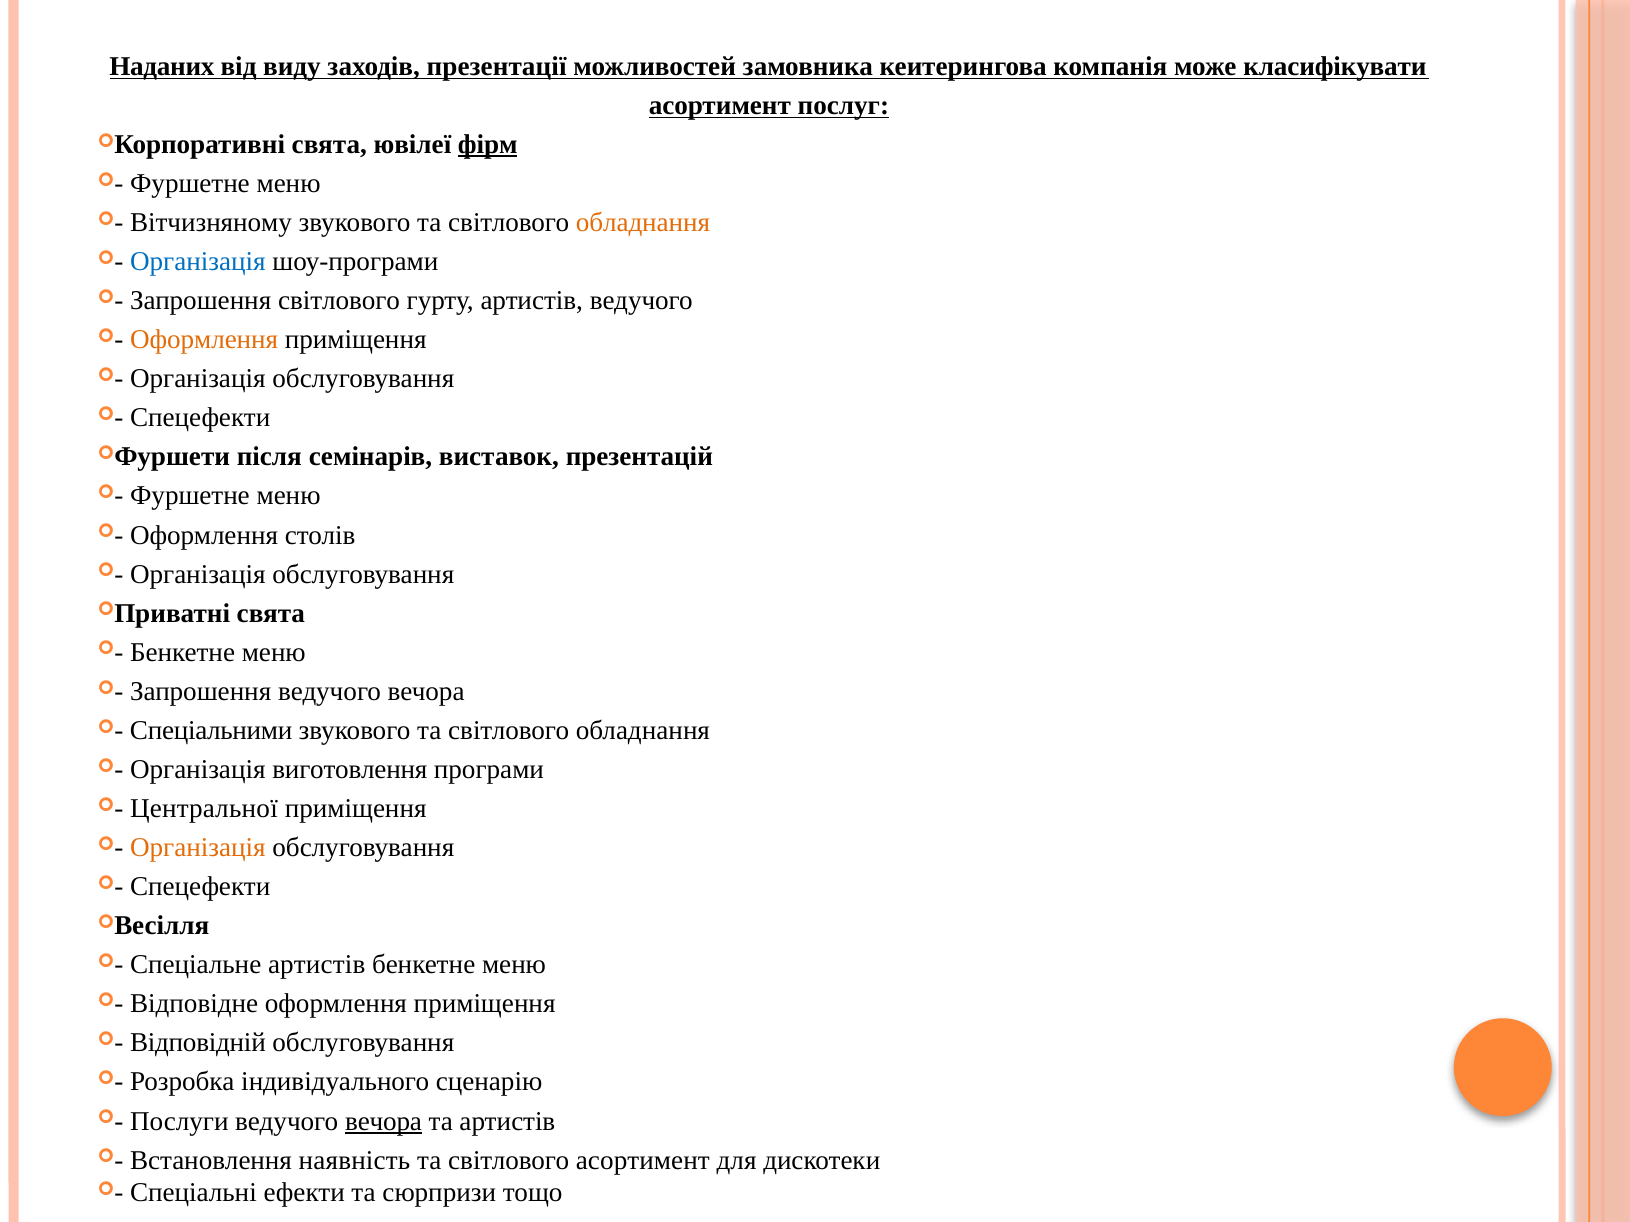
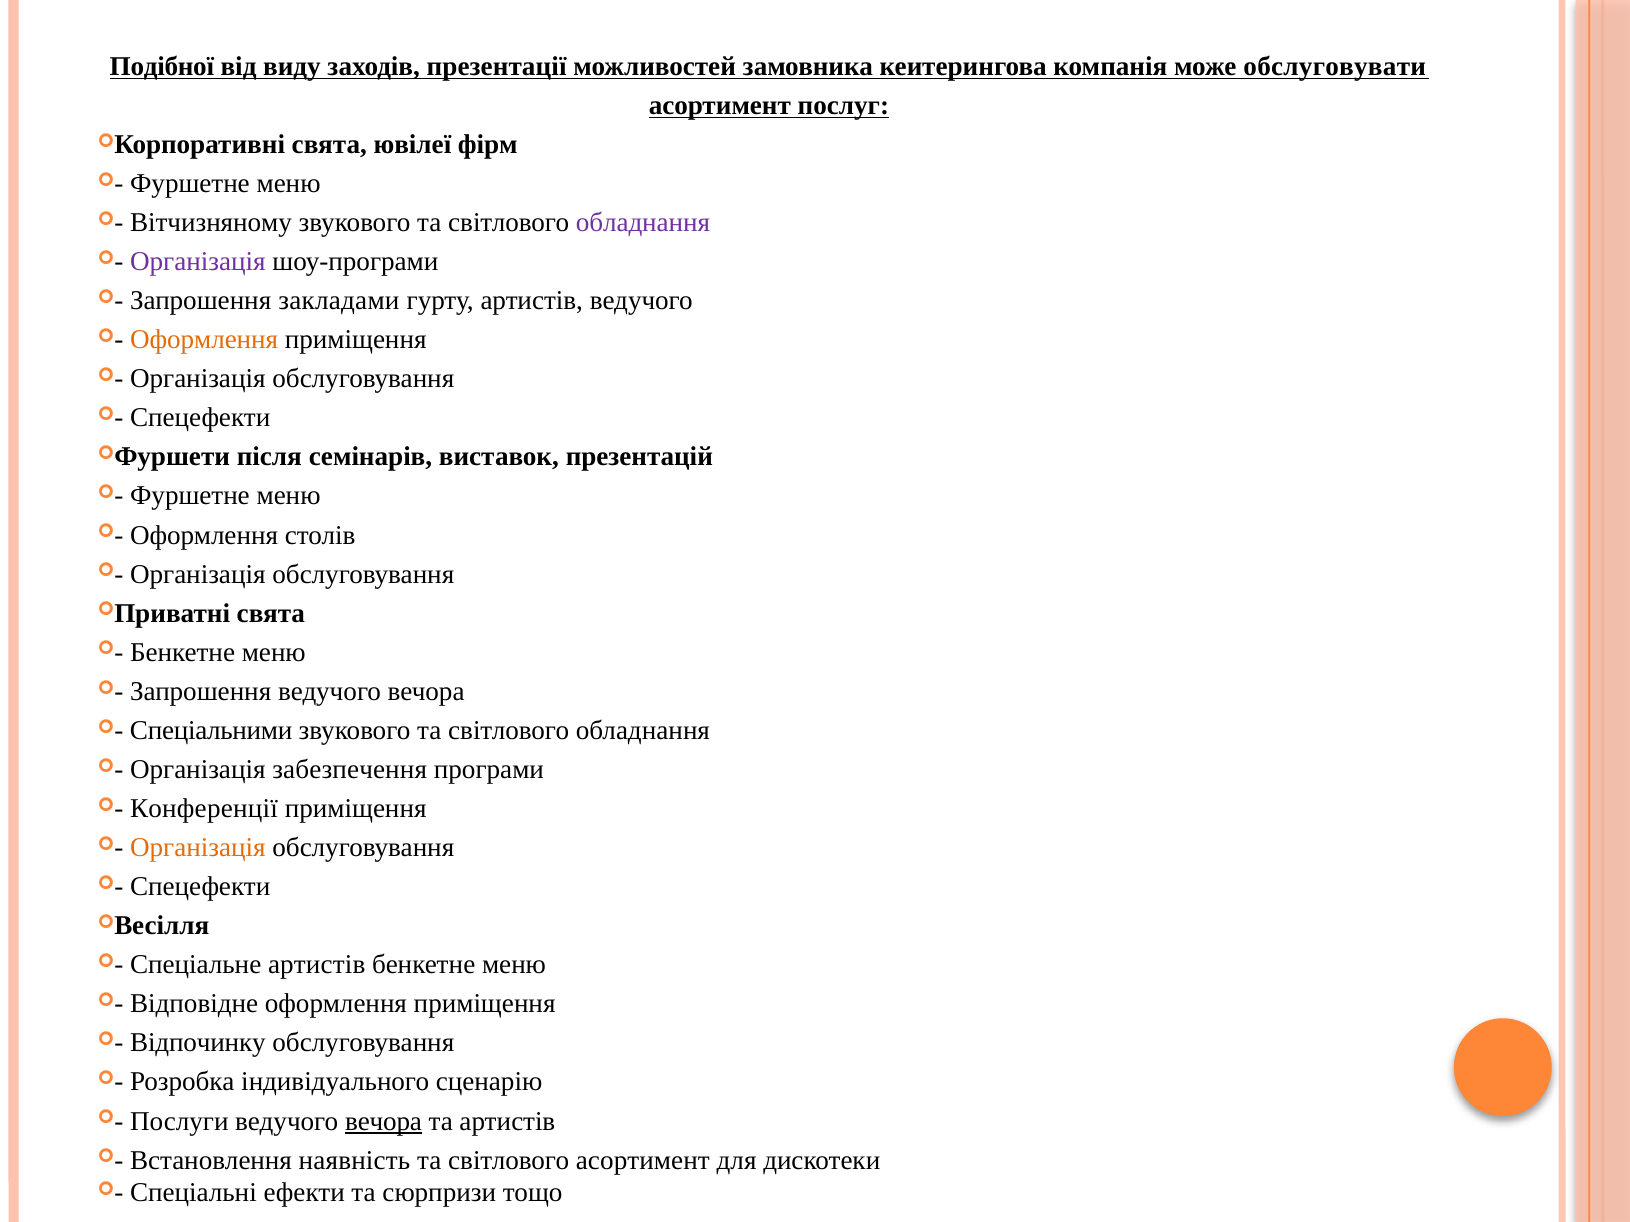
Наданих: Наданих -> Подібної (162, 66)
класифікувати: класифікувати -> обслуговувати (1335, 66)
фірм underline: present -> none (488, 144)
обладнання colour: orange -> purple (643, 223)
Організація colour: blue -> purple (198, 262)
Запрошення світлового: світлового -> закладами (339, 301)
виготовлення: виготовлення -> забезпечення (350, 770)
Центральної: Центральної -> Конференції (204, 809)
Відповідній: Відповідній -> Відпочинку (198, 1043)
